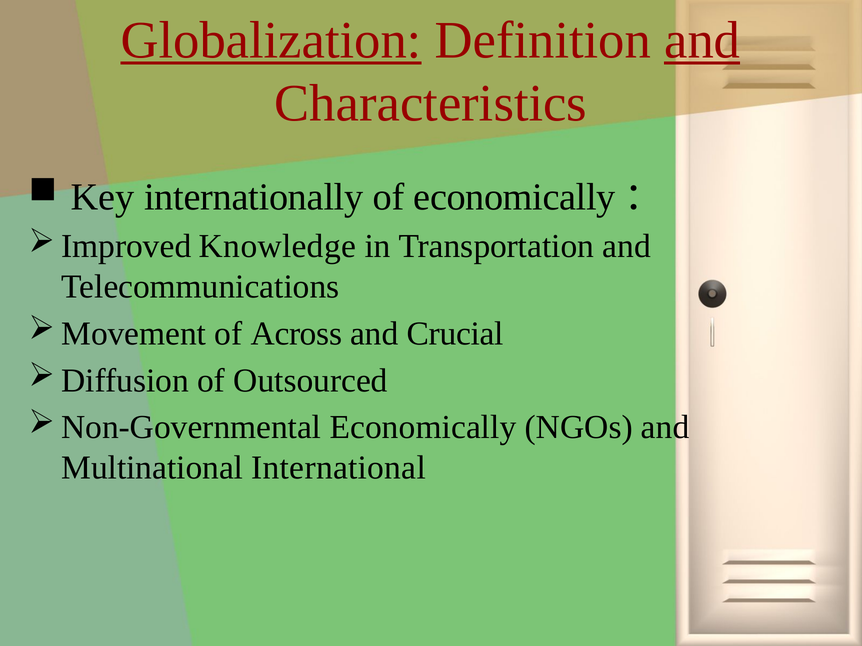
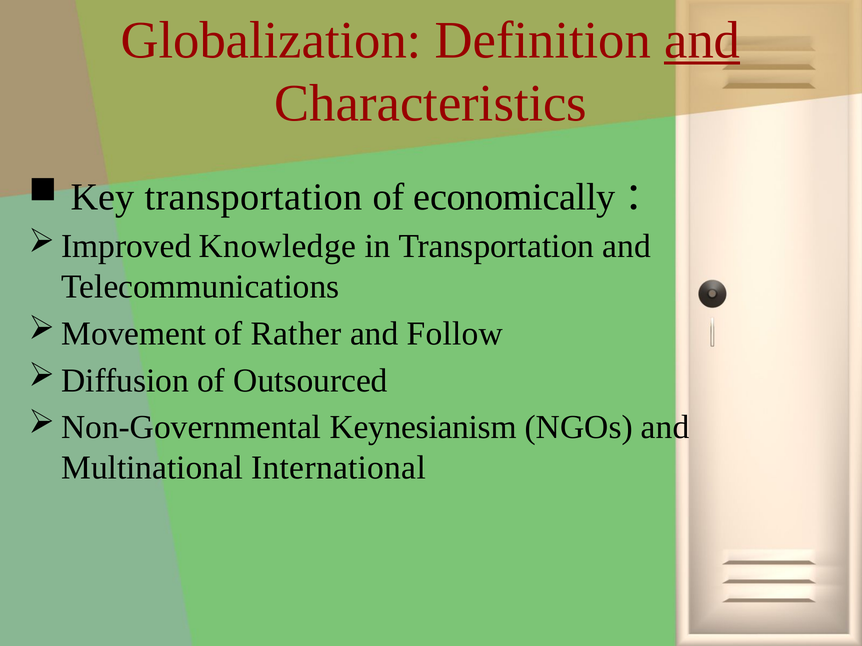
Globalization underline: present -> none (271, 40)
Key internationally: internationally -> transportation (253, 197)
Across: Across -> Rather (296, 334)
Crucial: Crucial -> Follow (455, 334)
Economically: Economically -> Keynesianism (423, 428)
